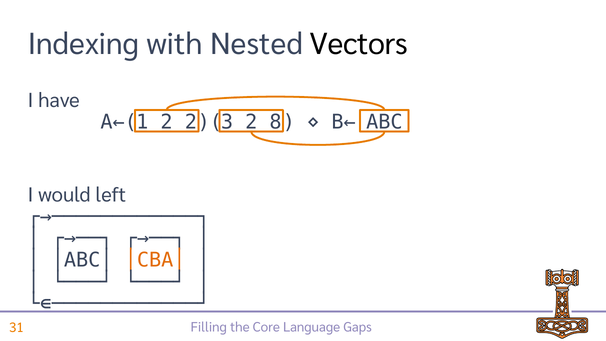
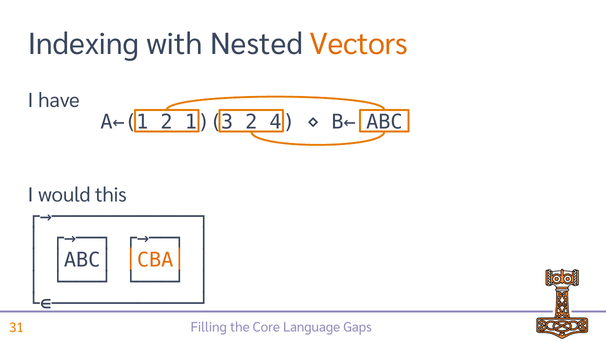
Vectors colour: black -> orange (359, 44)
2 2: 2 -> 1 (191, 122)
8: 8 -> 4 (276, 122)
left: left -> this (111, 195)
